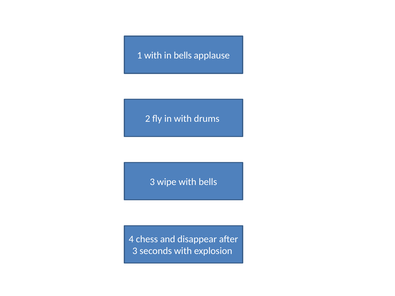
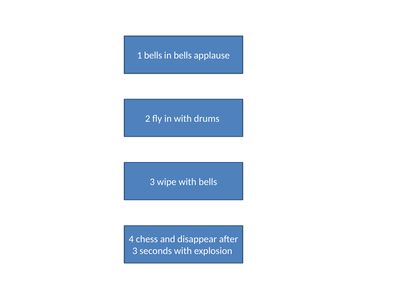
1 with: with -> bells (153, 55)
